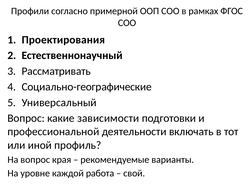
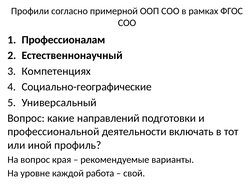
Проектирования: Проектирования -> Профессионалам (63, 40)
Рассматривать: Рассматривать -> Компетенциях (56, 71)
зависимости: зависимости -> направлений (108, 118)
